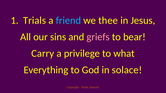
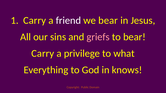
1 Trials: Trials -> Carry (35, 20)
friend colour: light blue -> white (68, 20)
we thee: thee -> bear (108, 20)
solace: solace -> knows (127, 70)
